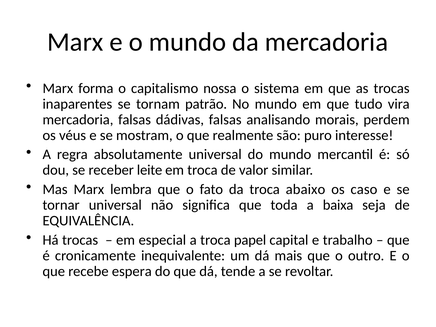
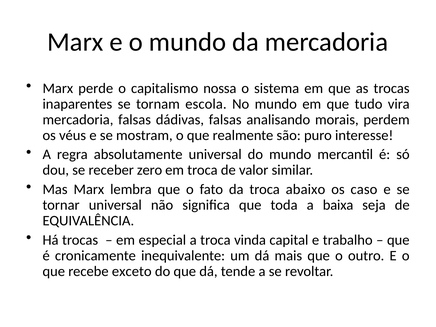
forma: forma -> perde (96, 88)
patrão: patrão -> escola (206, 104)
leite: leite -> zero (150, 170)
papel: papel -> vinda (250, 240)
espera: espera -> exceto (132, 271)
